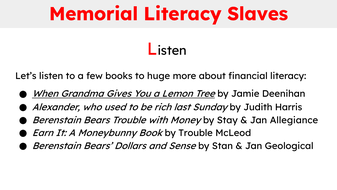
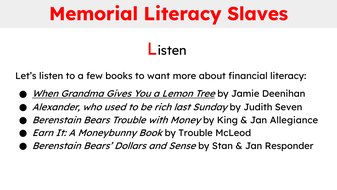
huge: huge -> want (159, 76)
Harris: Harris -> Seven (289, 107)
Stay: Stay -> King (227, 120)
Geological: Geological -> Responder (289, 146)
